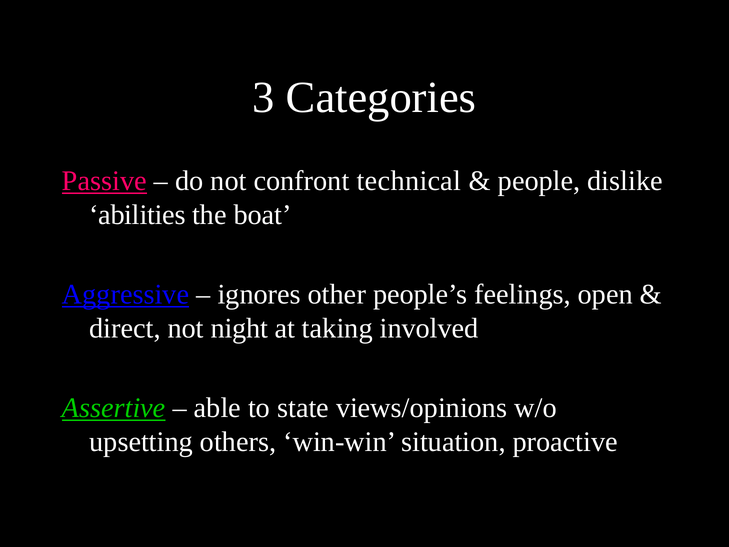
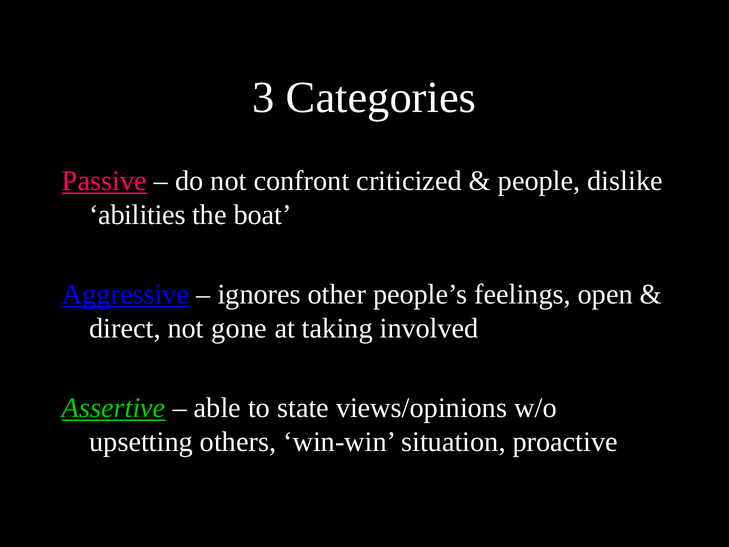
technical: technical -> criticized (409, 181)
night: night -> gone (239, 328)
